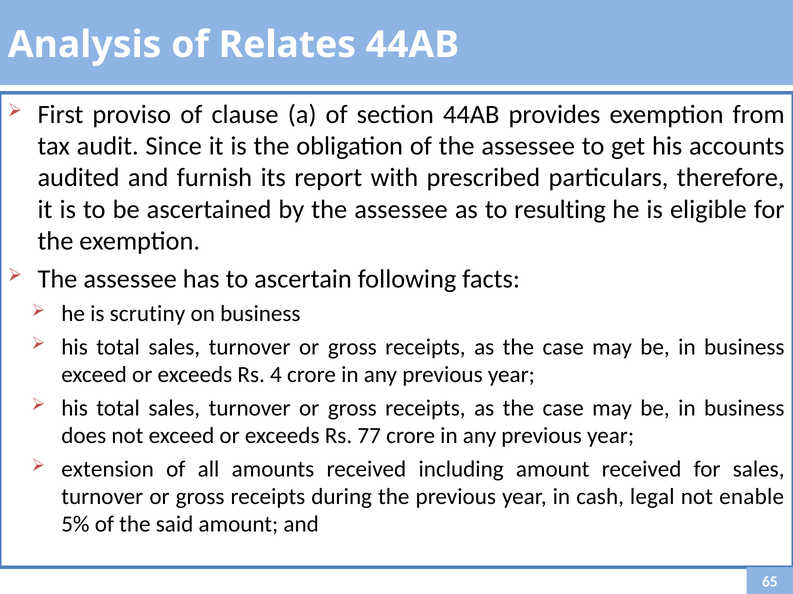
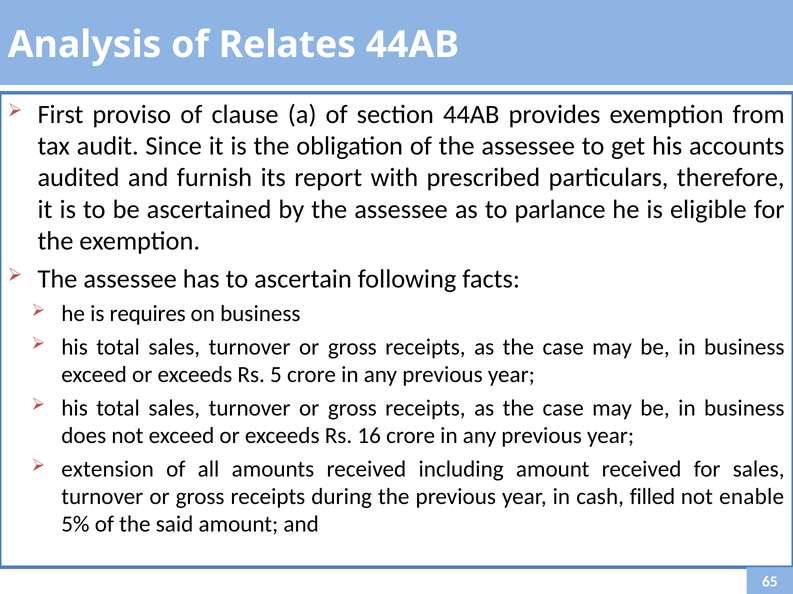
resulting: resulting -> parlance (560, 210)
scrutiny: scrutiny -> requires (148, 314)
4: 4 -> 5 (276, 375)
77: 77 -> 16 (369, 436)
legal: legal -> filled (652, 497)
